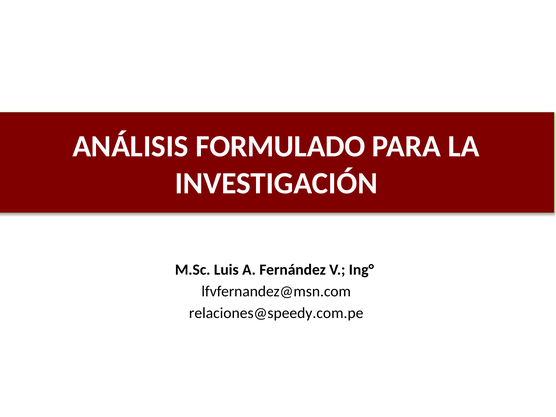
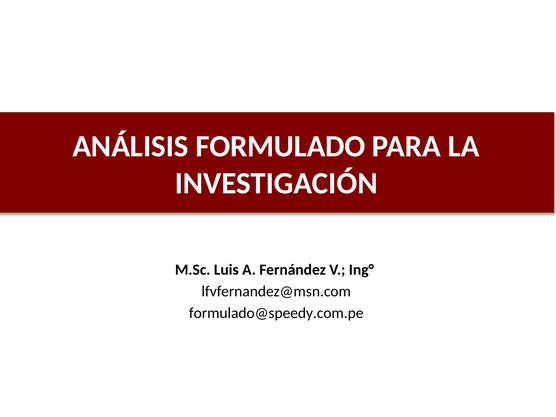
relaciones@speedy.com.pe: relaciones@speedy.com.pe -> formulado@speedy.com.pe (276, 313)
